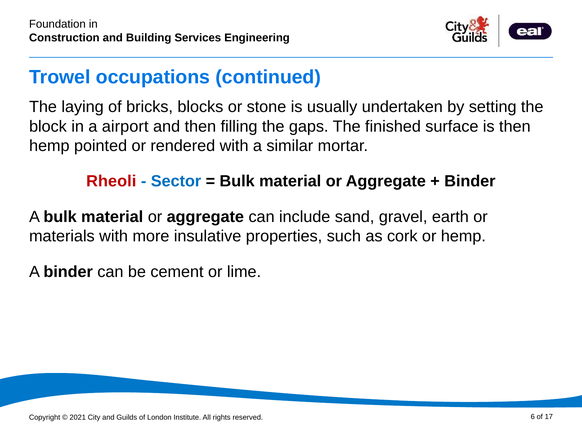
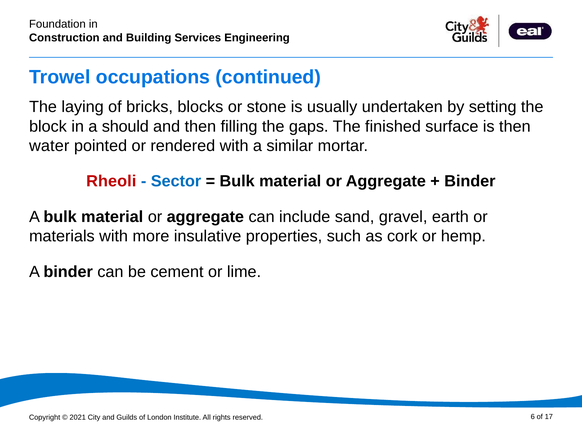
airport: airport -> should (125, 126)
hemp: hemp -> water (49, 146)
